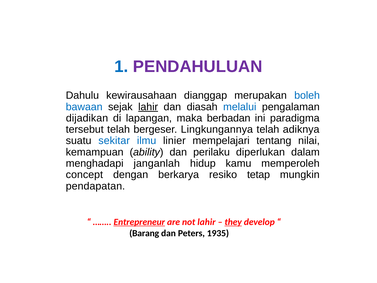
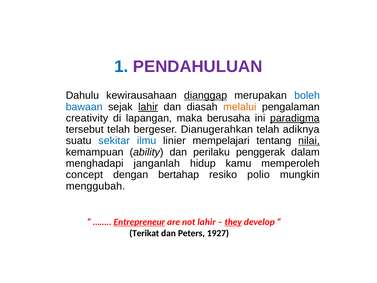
dianggap underline: none -> present (206, 95)
melalui colour: blue -> orange (240, 107)
dijadikan: dijadikan -> creativity (87, 118)
berbadan: berbadan -> berusaha (229, 118)
paradigma underline: none -> present (295, 118)
Lingkungannya: Lingkungannya -> Dianugerahkan (217, 129)
nilai underline: none -> present (309, 141)
diperlukan: diperlukan -> penggerak (261, 152)
berkarya: berkarya -> bertahap (179, 175)
tetap: tetap -> polio (258, 175)
pendapatan: pendapatan -> menggubah (95, 186)
Barang: Barang -> Terikat (144, 233)
1935: 1935 -> 1927 (218, 233)
